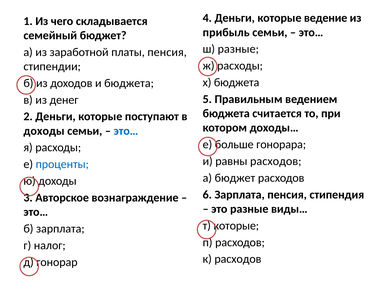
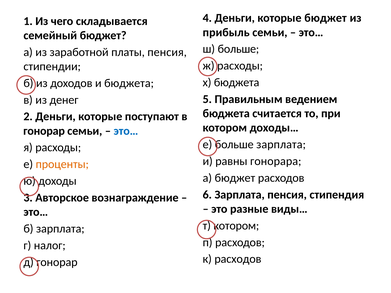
которые ведение: ведение -> бюджет (326, 18)
ш разные: разные -> больше (238, 49)
доходы: доходы -> гонорар (44, 131)
больше гонорара: гонорара -> зарплата (281, 145)
равны расходов: расходов -> гонорара (276, 161)
проценты colour: blue -> orange (62, 164)
т которые: которые -> котором (236, 226)
